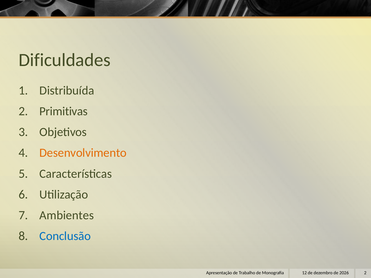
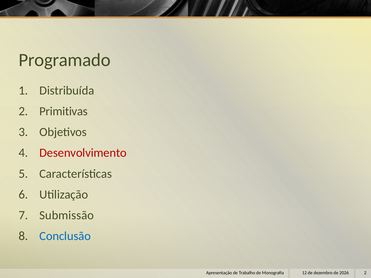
Dificuldades: Dificuldades -> Programado (65, 60)
Desenvolvimento colour: orange -> red (83, 153)
Ambientes: Ambientes -> Submissão (67, 215)
